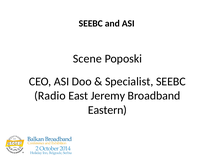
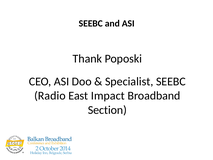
Scene: Scene -> Thank (87, 59)
Jeremy: Jeremy -> Impact (108, 96)
Eastern: Eastern -> Section (107, 110)
